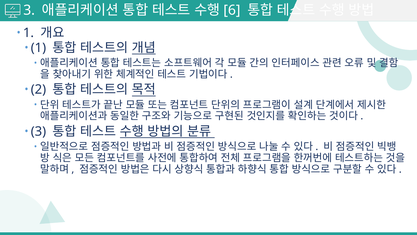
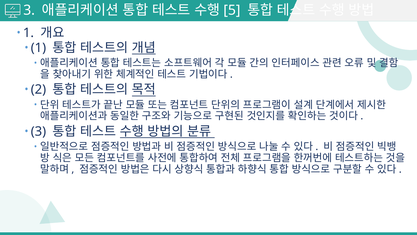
6: 6 -> 5 (232, 10)
